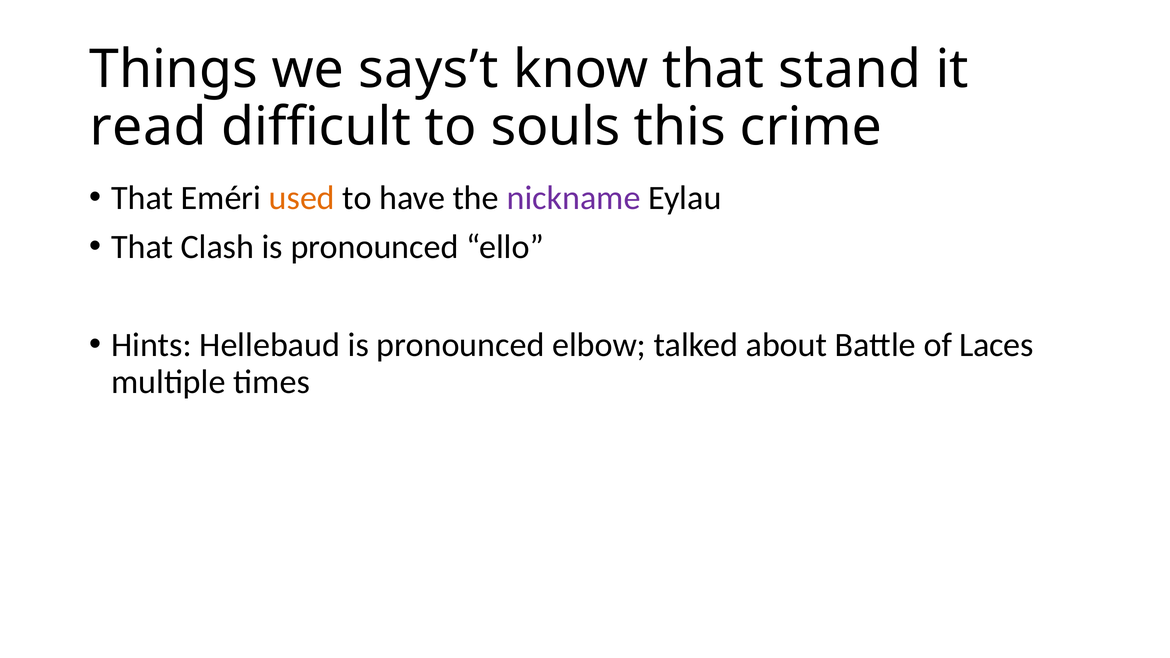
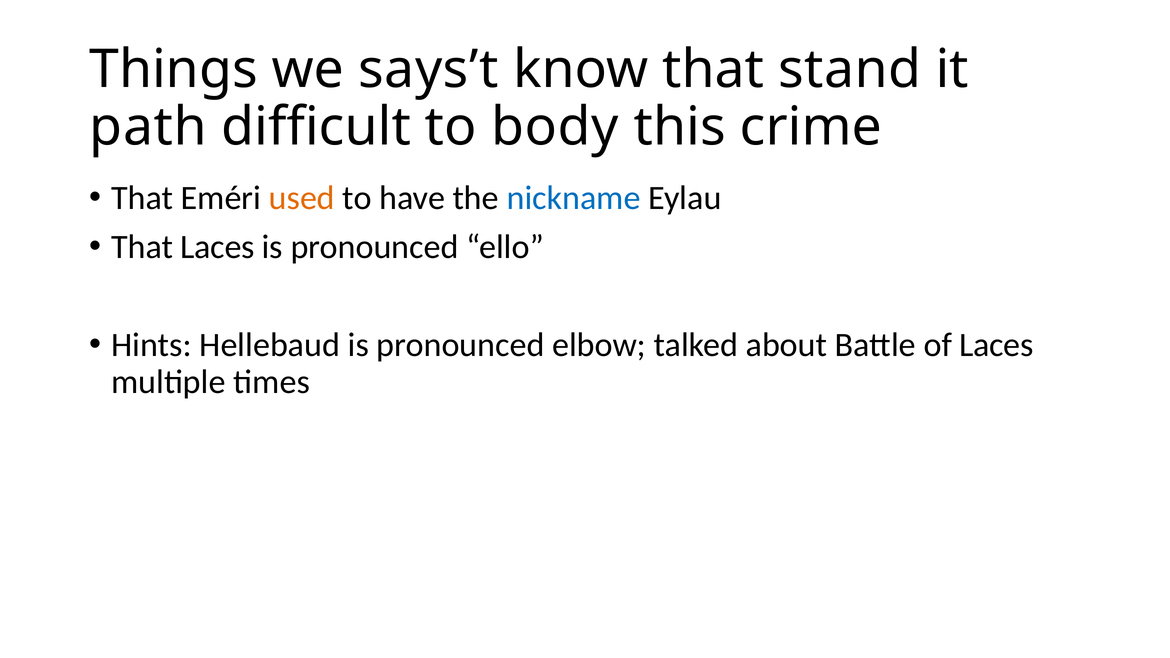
read: read -> path (148, 127)
souls: souls -> body (555, 127)
nickname colour: purple -> blue (574, 198)
That Clash: Clash -> Laces (218, 247)
